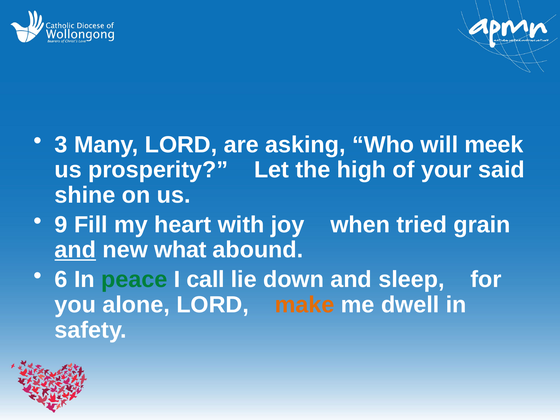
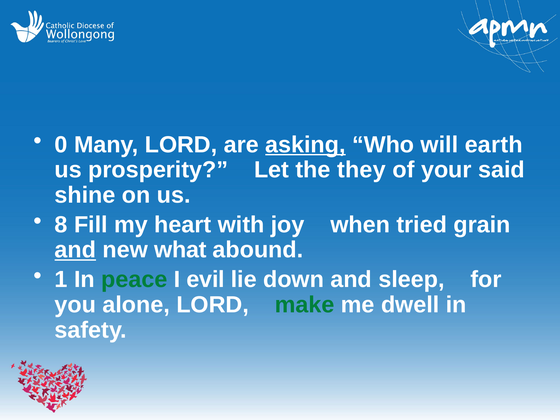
3: 3 -> 0 (61, 145)
asking underline: none -> present (305, 145)
meek: meek -> earth (494, 145)
high: high -> they (361, 170)
9: 9 -> 8 (61, 225)
6: 6 -> 1 (61, 280)
call: call -> evil (206, 280)
make colour: orange -> green (305, 305)
